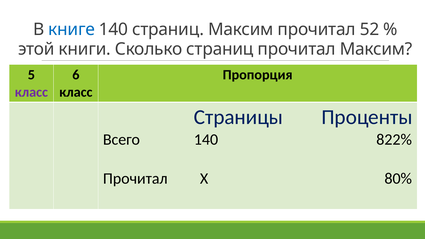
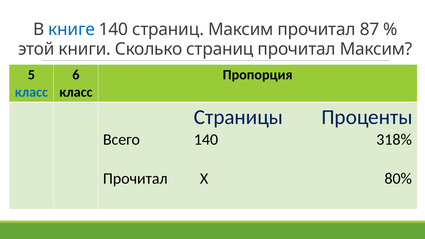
52: 52 -> 87 (370, 29)
класс colour: purple -> blue (31, 92)
822%: 822% -> 318% (394, 140)
